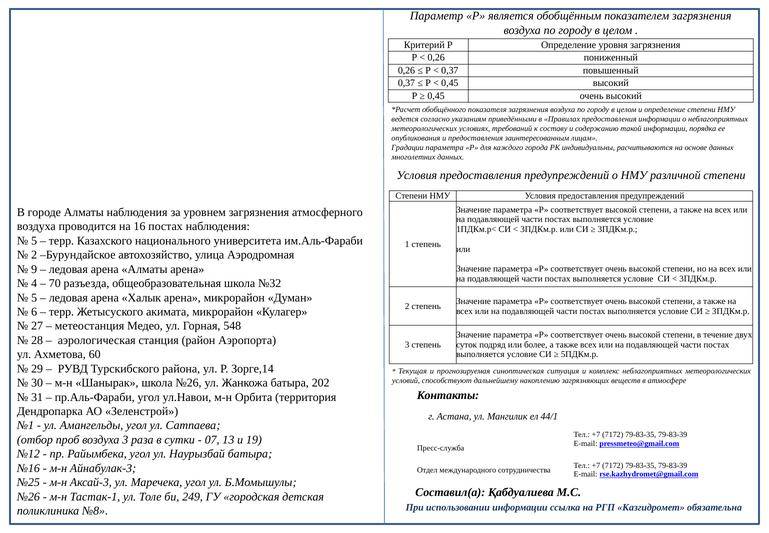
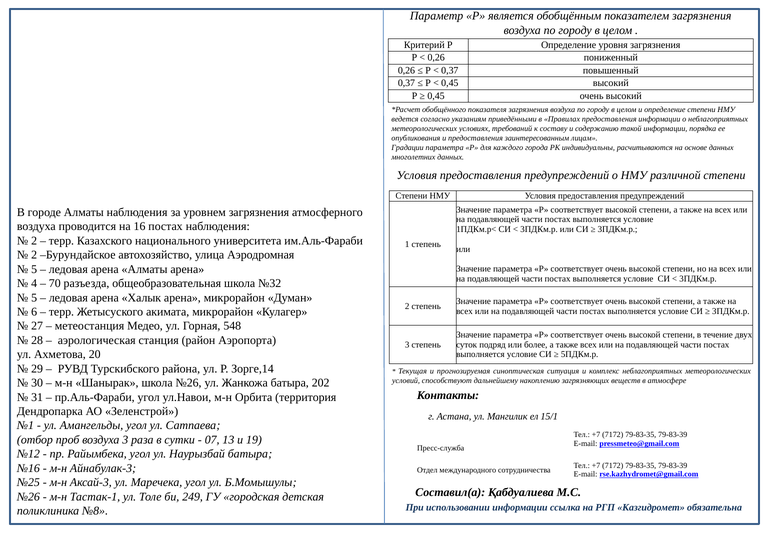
5: 5 -> 2 (34, 241)
9: 9 -> 5 (34, 269)
60: 60 -> 20 (95, 354)
44/1: 44/1 -> 15/1 (549, 416)
